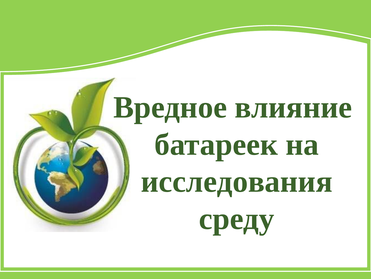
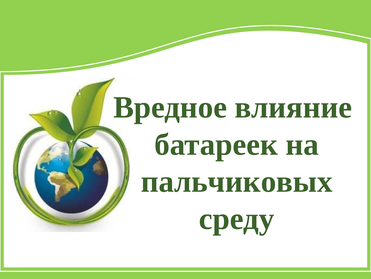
исследования: исследования -> пальчиковых (237, 181)
